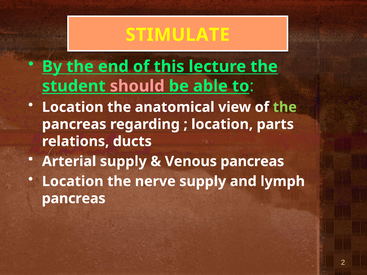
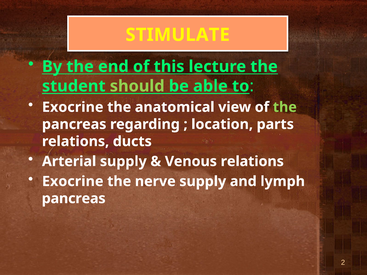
should colour: pink -> light green (137, 86)
Location: Location -> Exocrine (73, 107)
Venous pancreas: pancreas -> relations (252, 162)
Location: Location -> Exocrine (73, 182)
